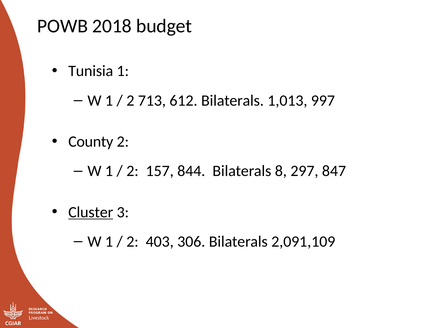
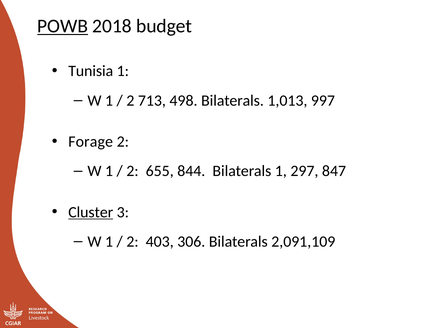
POWB underline: none -> present (63, 26)
612: 612 -> 498 (183, 101)
County: County -> Forage (91, 142)
157: 157 -> 655 (160, 171)
Bilaterals 8: 8 -> 1 (281, 171)
